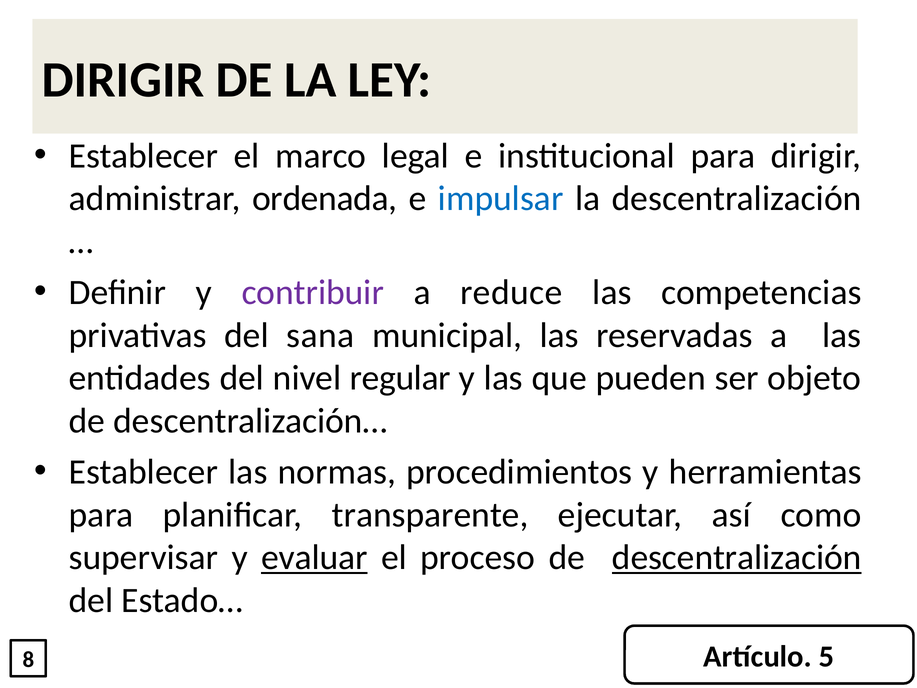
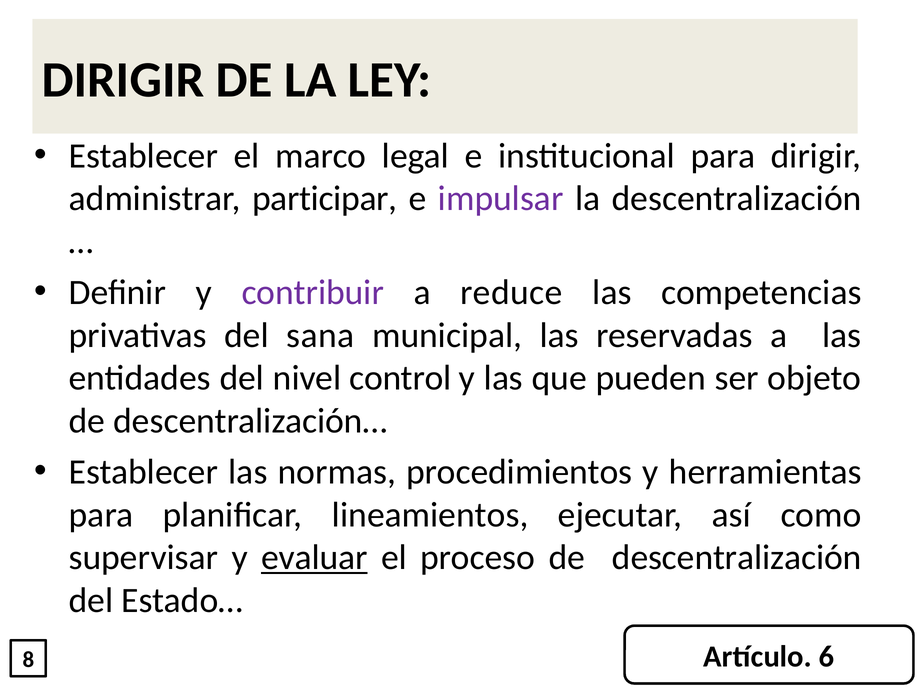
ordenada: ordenada -> participar (325, 199)
impulsar colour: blue -> purple (501, 199)
regular: regular -> control (400, 378)
transparente: transparente -> lineamientos (430, 515)
descentralización underline: present -> none (737, 557)
5: 5 -> 6 (827, 656)
